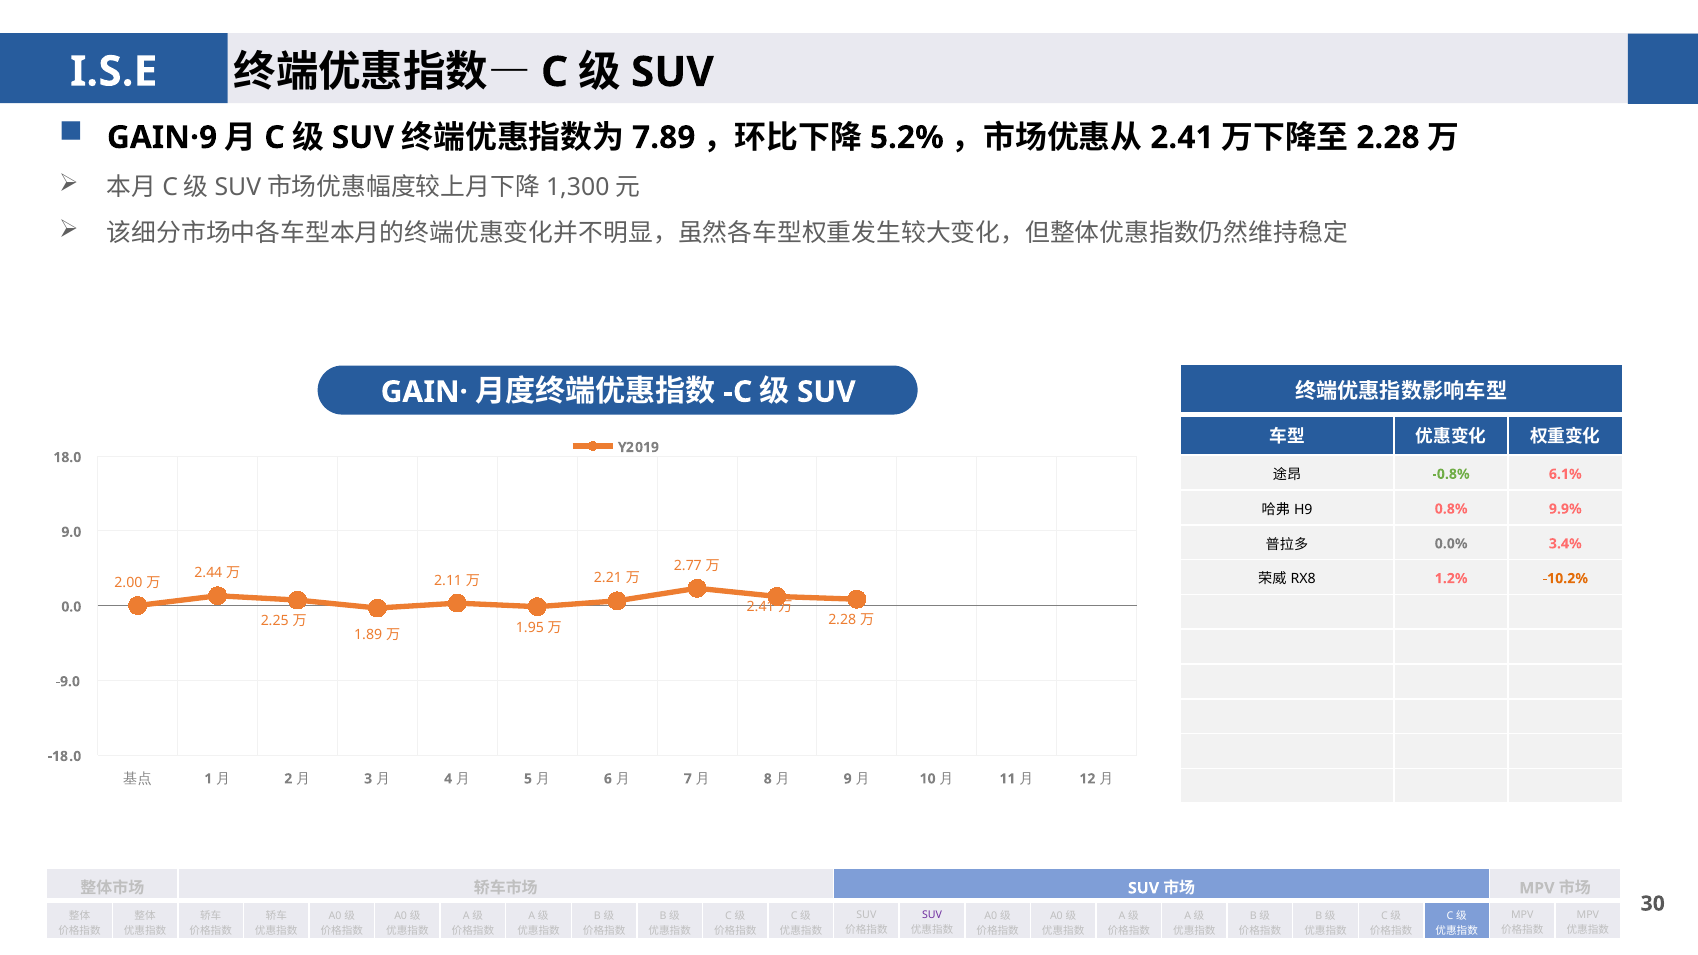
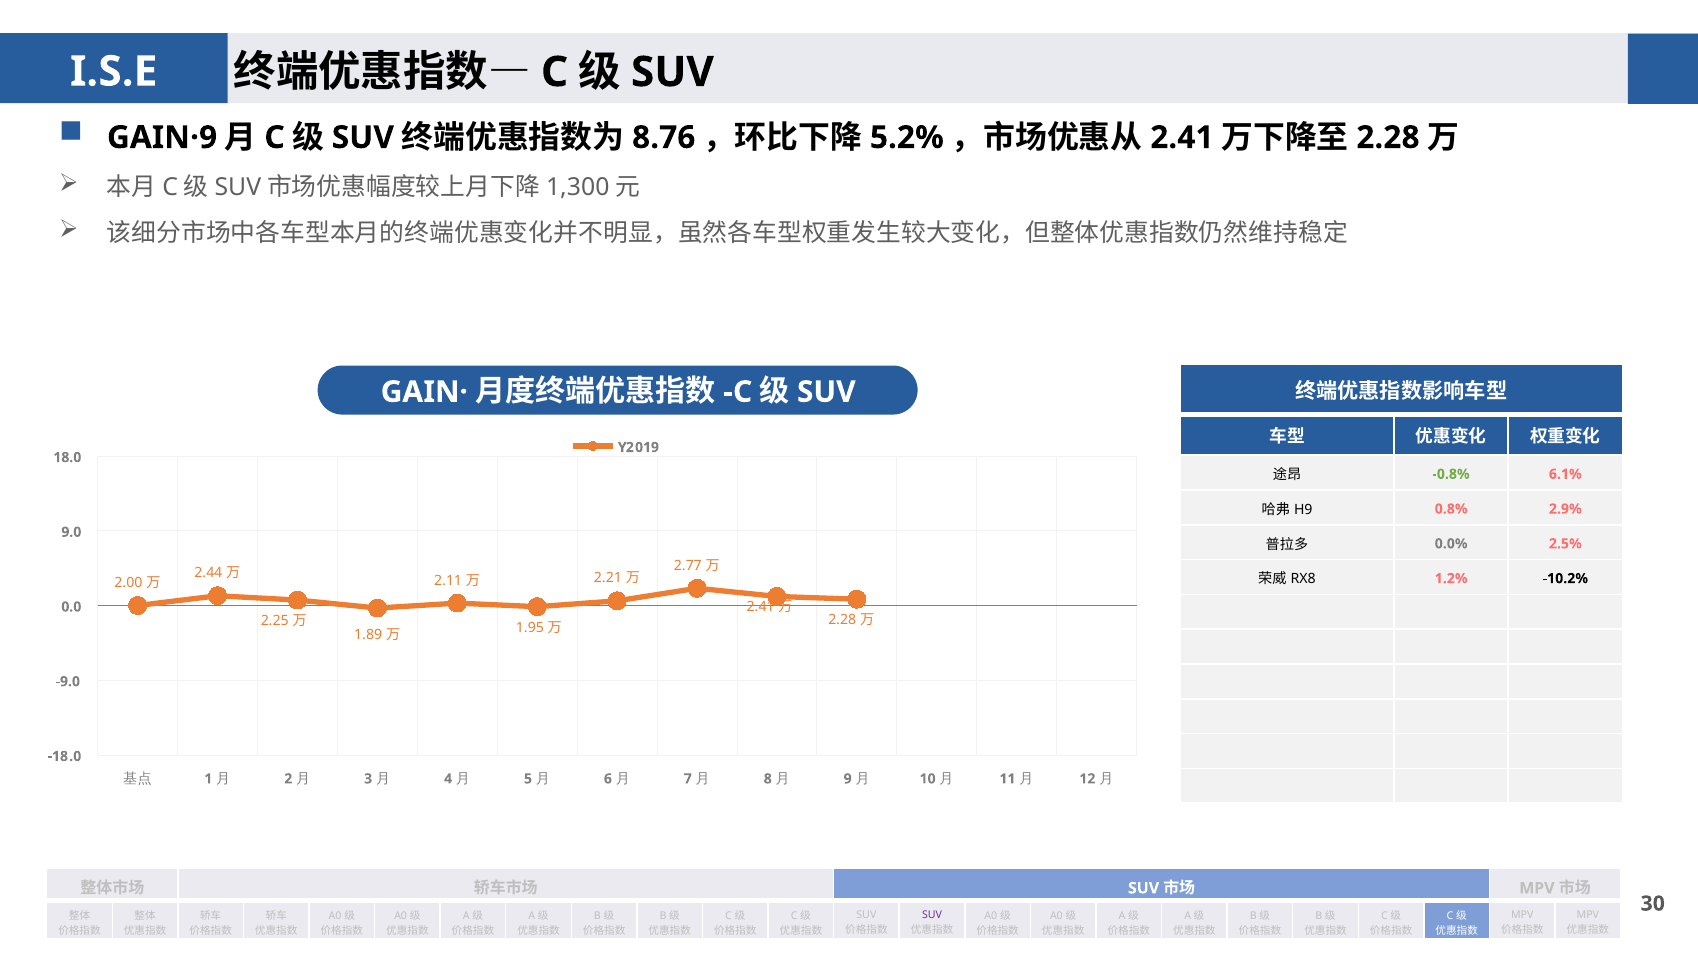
7.89: 7.89 -> 8.76 (664, 138)
9.9%: 9.9% -> 2.9% (1565, 509)
3.4%: 3.4% -> 2.5% (1565, 544)
-10.2% colour: orange -> black (1565, 579)
